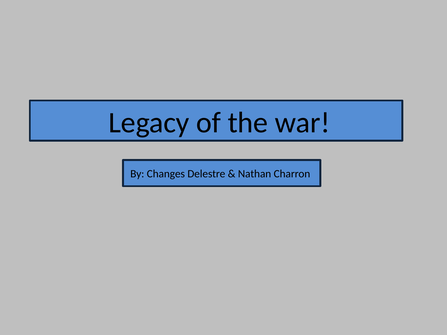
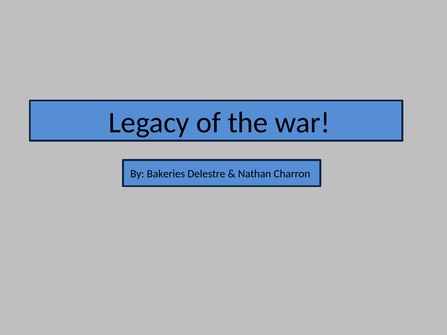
Changes: Changes -> Bakeries (166, 174)
